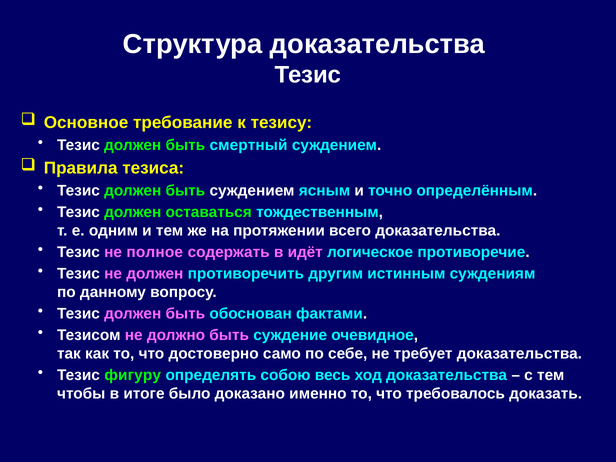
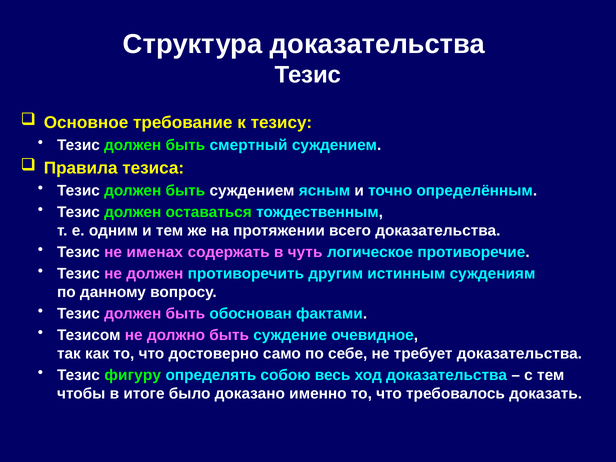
полное: полное -> именах (155, 252)
идёт: идёт -> чуть (305, 252)
